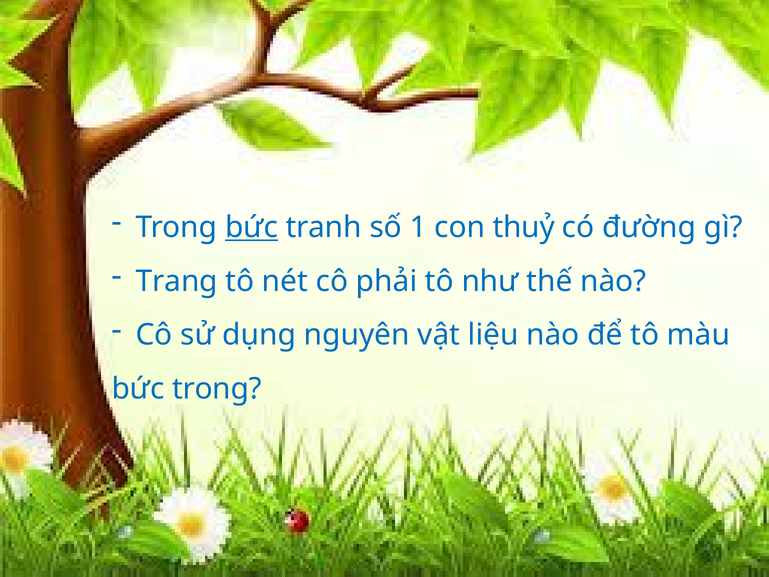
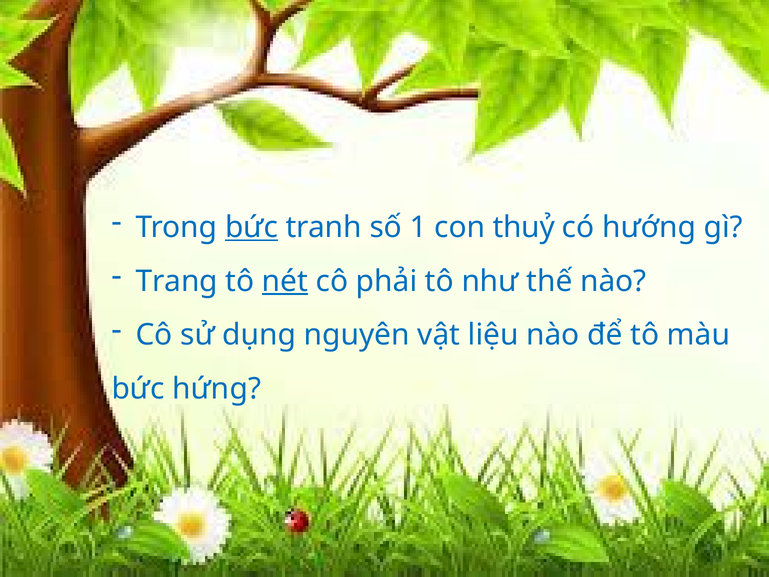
đường: đường -> hướng (649, 227)
nét underline: none -> present (285, 281)
bức trong: trong -> hứng (217, 389)
